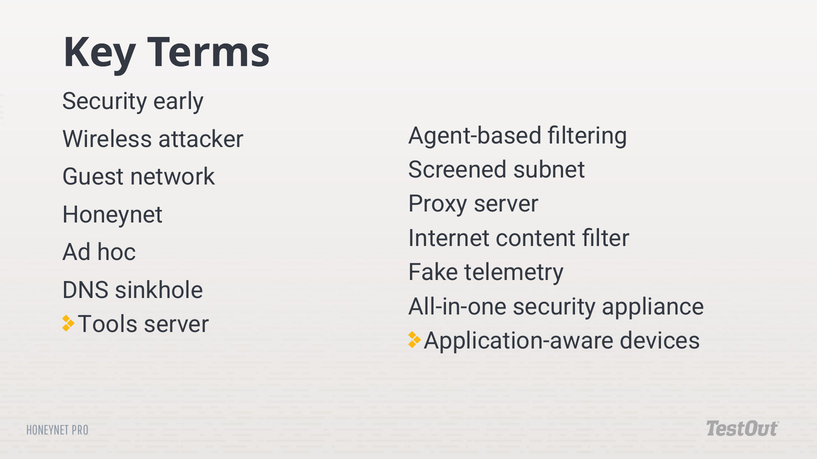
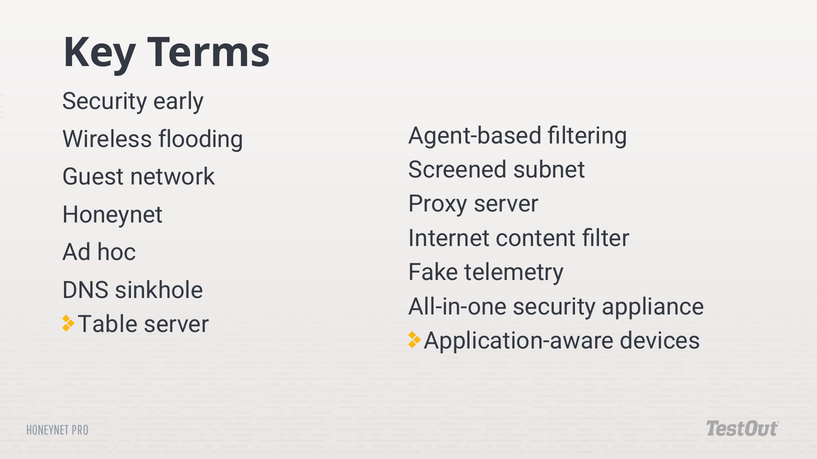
attacker: attacker -> flooding (201, 139)
Tools: Tools -> Table (108, 325)
